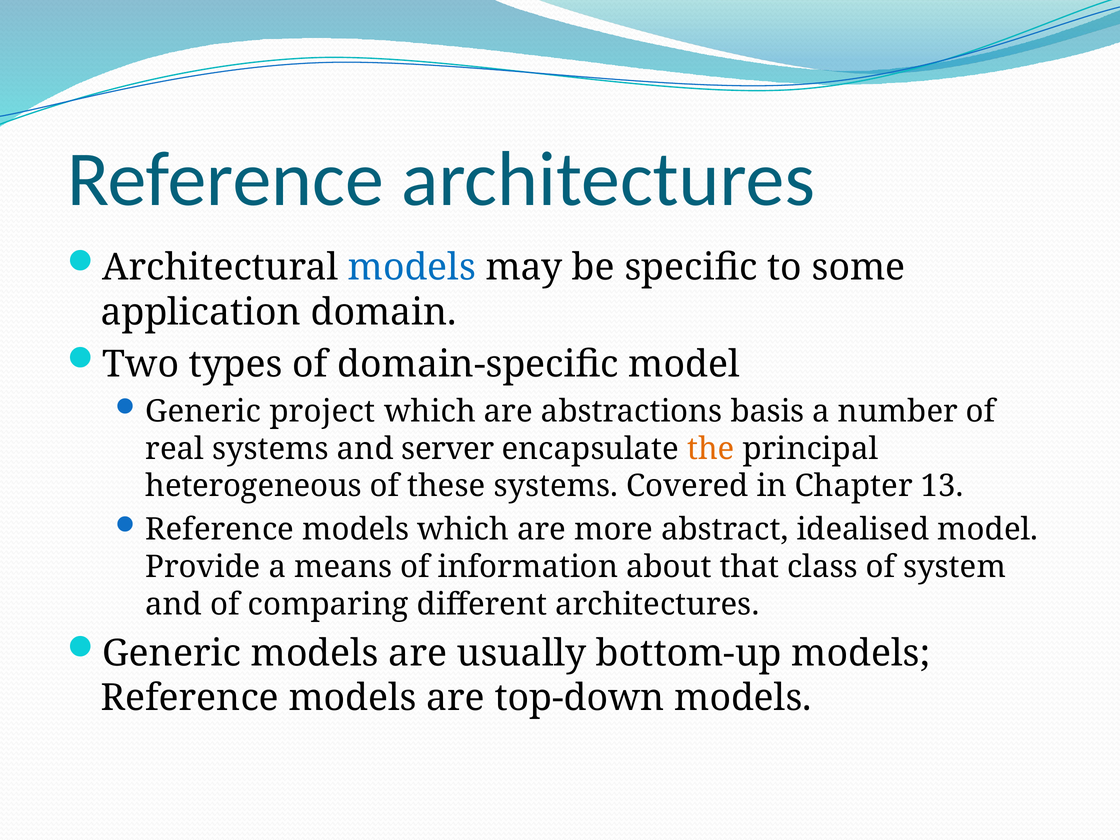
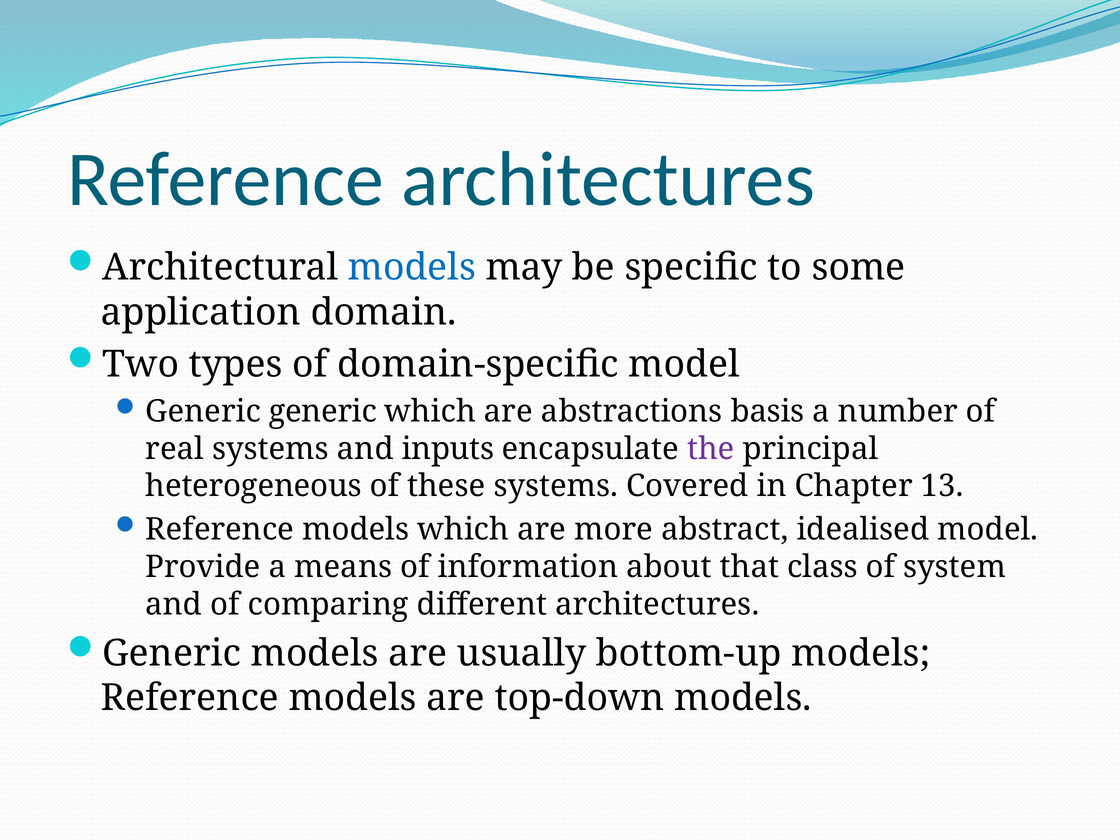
Generic project: project -> generic (323, 411)
server: server -> inputs (448, 449)
the colour: orange -> purple (711, 449)
